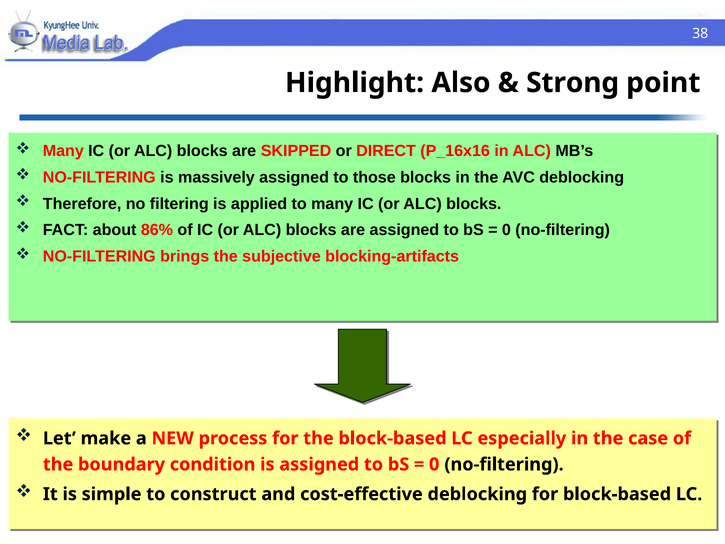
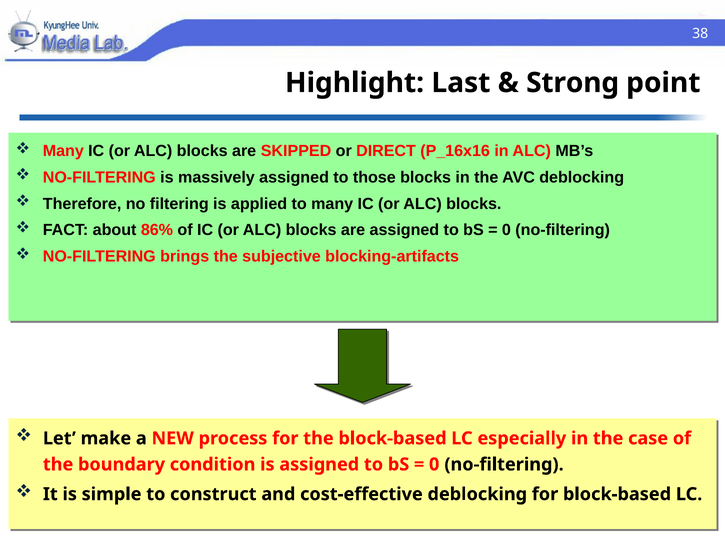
Also: Also -> Last (461, 83)
